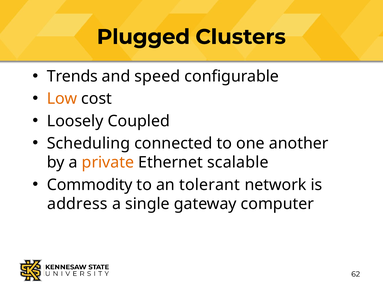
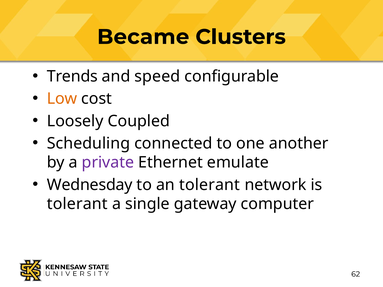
Plugged: Plugged -> Became (143, 37)
private colour: orange -> purple (108, 163)
scalable: scalable -> emulate (238, 163)
Commodity: Commodity -> Wednesday (90, 185)
address: address -> tolerant (77, 204)
